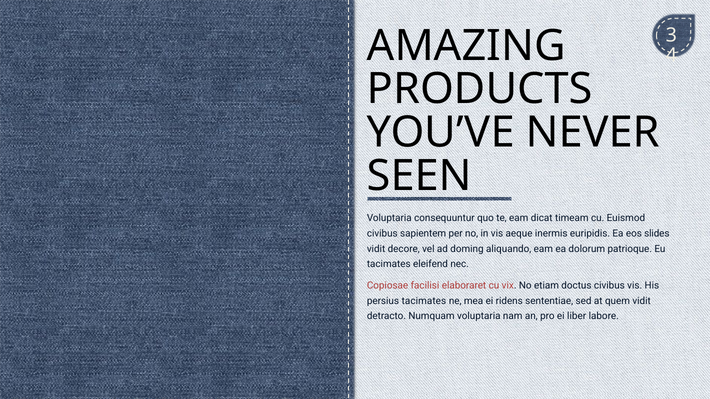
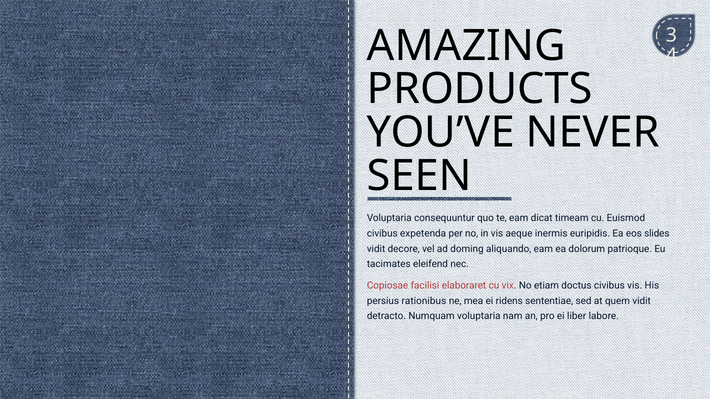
sapientem: sapientem -> expetenda (423, 234)
persius tacimates: tacimates -> rationibus (424, 301)
